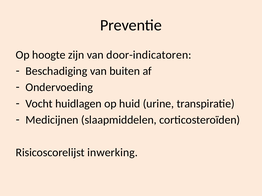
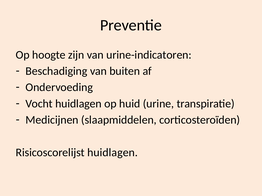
door-indicatoren: door-indicatoren -> urine-indicatoren (149, 55)
Risicoscorelijst inwerking: inwerking -> huidlagen (113, 153)
